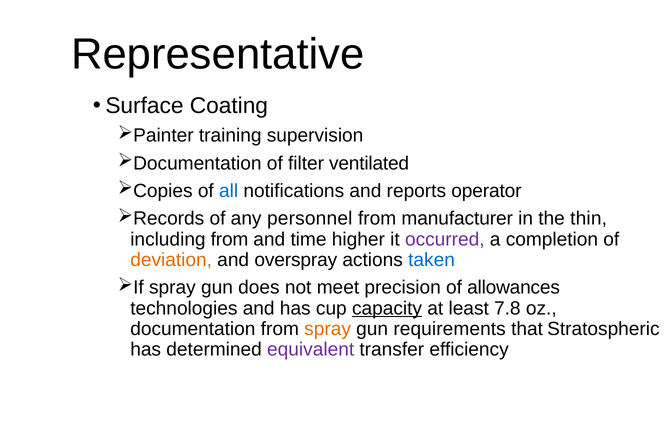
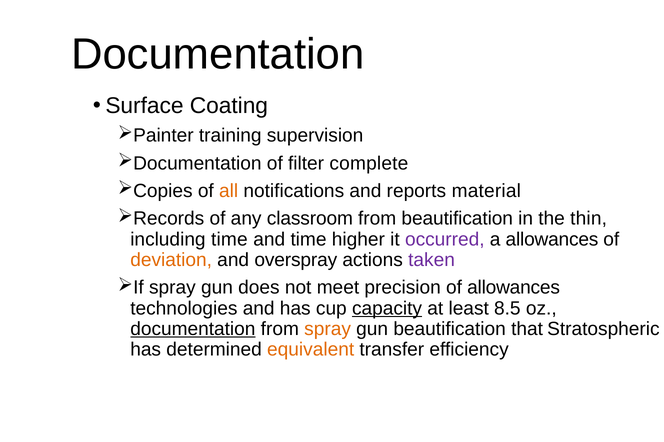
Representative: Representative -> Documentation (218, 54)
ventilated: ventilated -> complete (369, 163)
all colour: blue -> orange (229, 191)
operator: operator -> material (486, 191)
personnel: personnel -> classroom (310, 219)
from manufacturer: manufacturer -> beautification (457, 219)
including from: from -> time (229, 239)
a completion: completion -> allowances (552, 239)
taken colour: blue -> purple (432, 260)
7.8: 7.8 -> 8.5 (507, 308)
documentation underline: none -> present (193, 329)
gun requirements: requirements -> beautification (450, 329)
equivalent colour: purple -> orange (311, 350)
